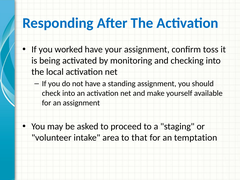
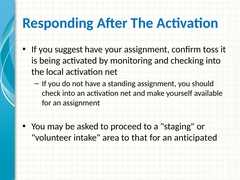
worked: worked -> suggest (69, 49)
temptation: temptation -> anticipated (196, 138)
